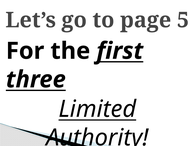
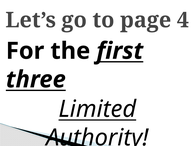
5: 5 -> 4 (183, 20)
